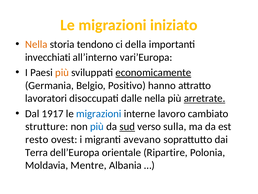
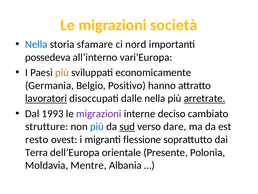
iniziato: iniziato -> società (174, 25)
Nella colour: orange -> blue (36, 44)
tendono: tendono -> sfamare (95, 44)
della: della -> nord (136, 44)
invecchiati: invecchiati -> possedeva (48, 57)
economicamente underline: present -> none (153, 72)
lavoratori underline: none -> present (46, 98)
1917: 1917 -> 1993 (53, 113)
migrazioni colour: blue -> purple (99, 113)
lavoro: lavoro -> deciso (172, 113)
sulla: sulla -> dare (175, 126)
avevano: avevano -> flessione (142, 139)
Ripartire: Ripartire -> Presente (166, 152)
